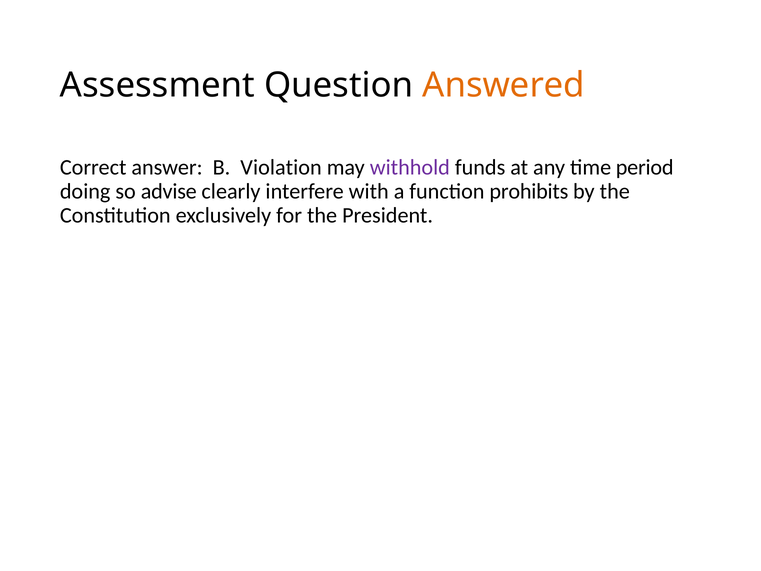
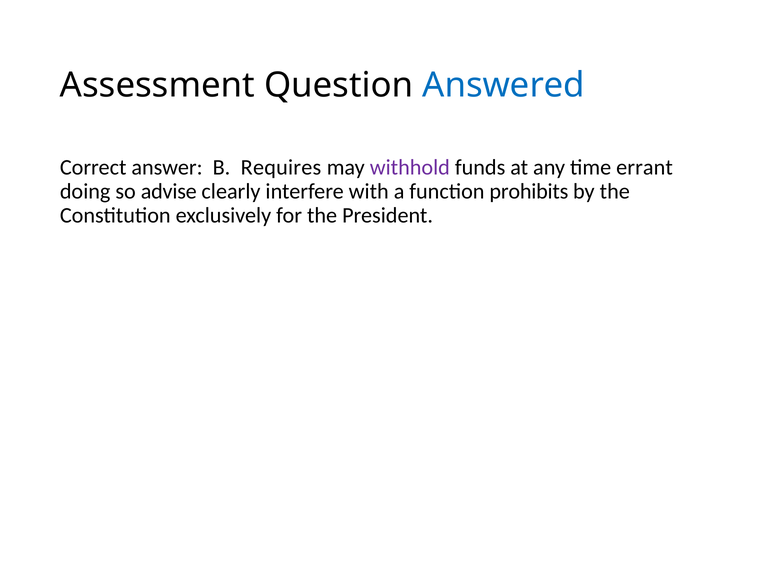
Answered colour: orange -> blue (504, 85)
Violation: Violation -> Requires (281, 168)
period: period -> errant (645, 168)
